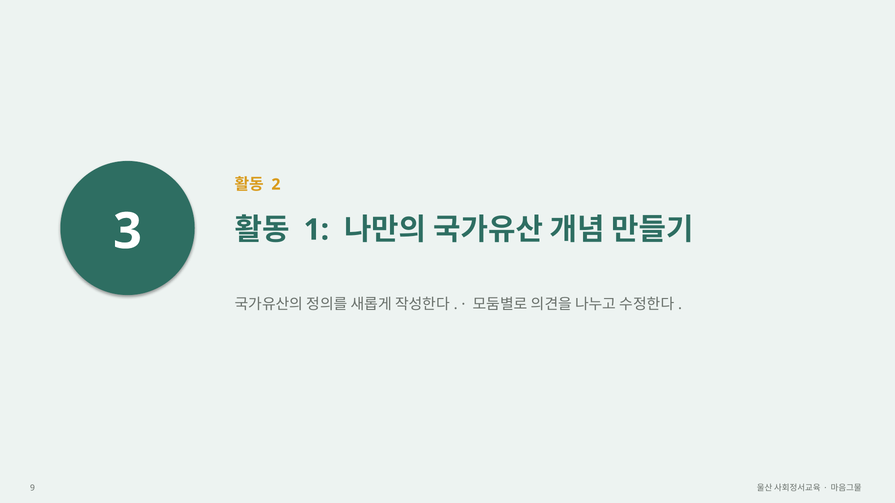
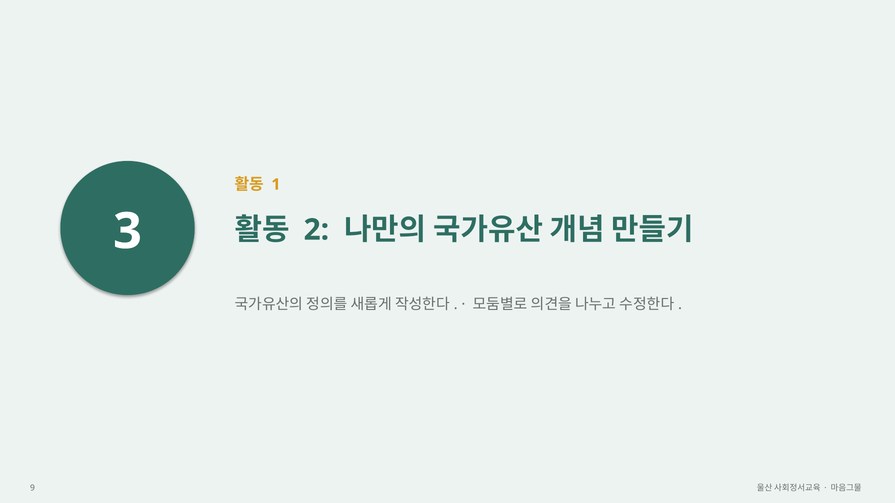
2: 2 -> 1 (276, 185)
1: 1 -> 2 (316, 230)
